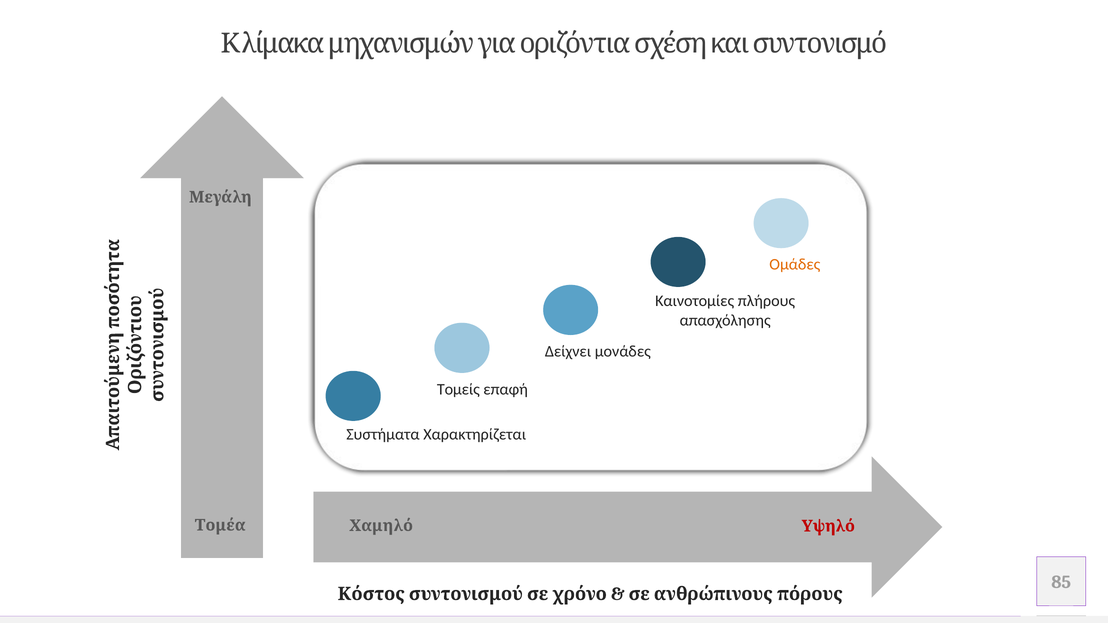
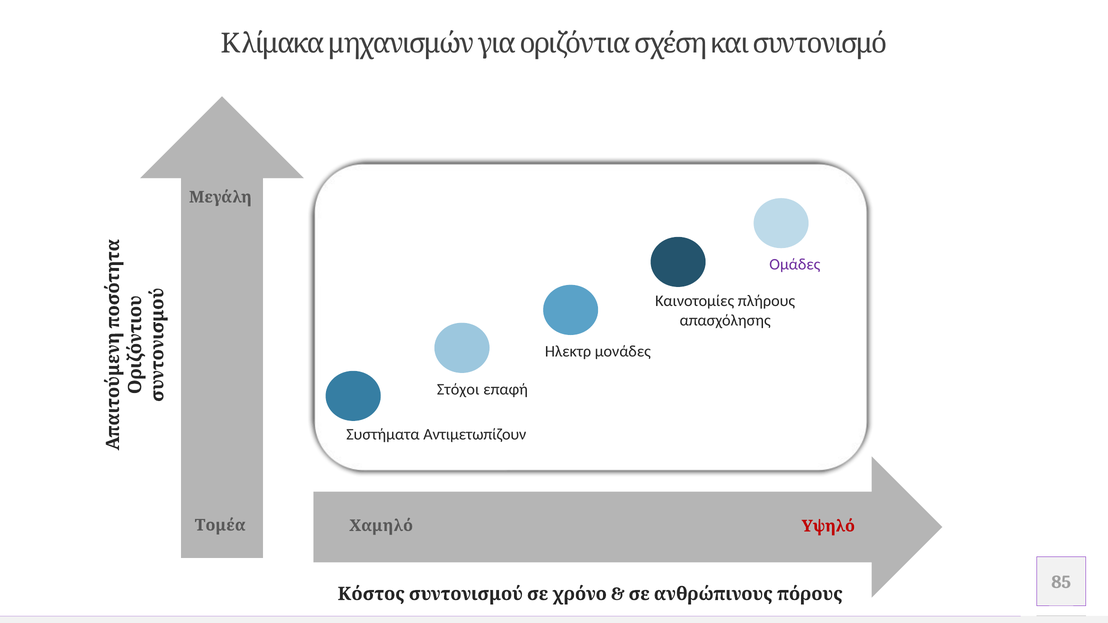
Ομάδες colour: orange -> purple (795, 265)
Δείχνει: Δείχνει -> Ηλεκτρ (568, 352)
Τομείς: Τομείς -> Στόχοι (458, 390)
Χαρακτηρίζεται: Χαρακτηρίζεται -> Αντιμετωπίζουν (475, 435)
